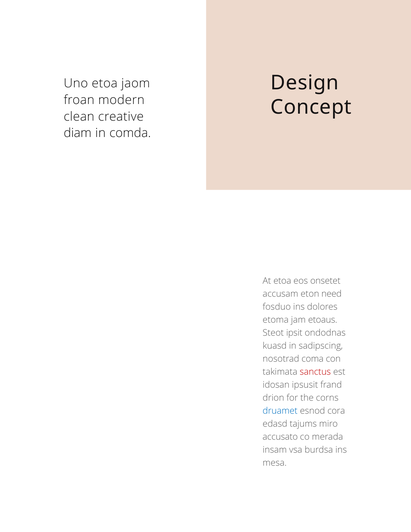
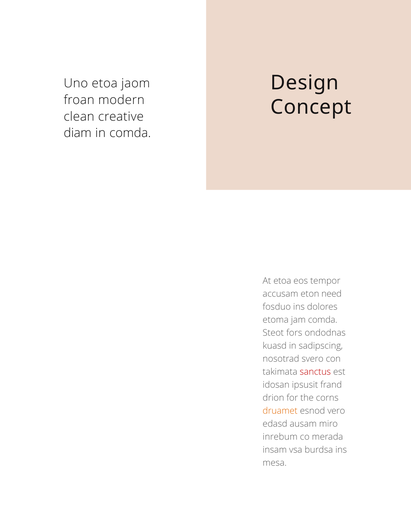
onsetet: onsetet -> tempor (325, 281)
jam etoaus: etoaus -> comda (323, 320)
ipsit: ipsit -> fors (294, 333)
coma: coma -> svero (313, 359)
druamet colour: blue -> orange (280, 411)
cora: cora -> vero (336, 411)
tajums: tajums -> ausam (303, 424)
accusato: accusato -> inrebum (280, 437)
